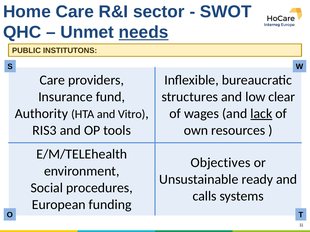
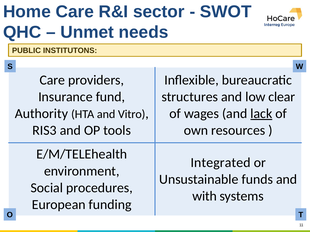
needs underline: present -> none (144, 32)
Objectives: Objectives -> Integrated (221, 163)
ready: ready -> funds (257, 180)
calls: calls -> with (205, 197)
